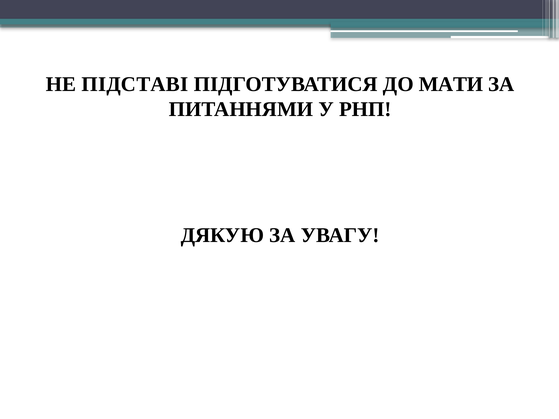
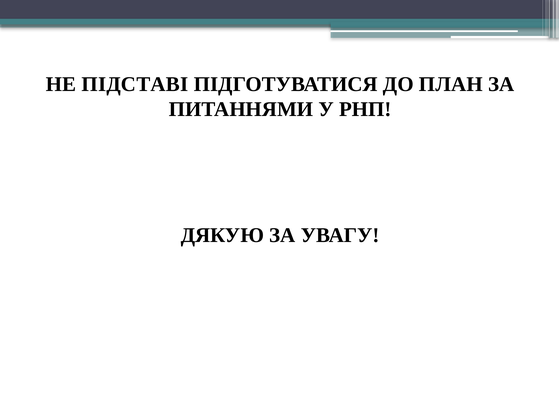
МАТИ: МАТИ -> ПЛАН (451, 84)
